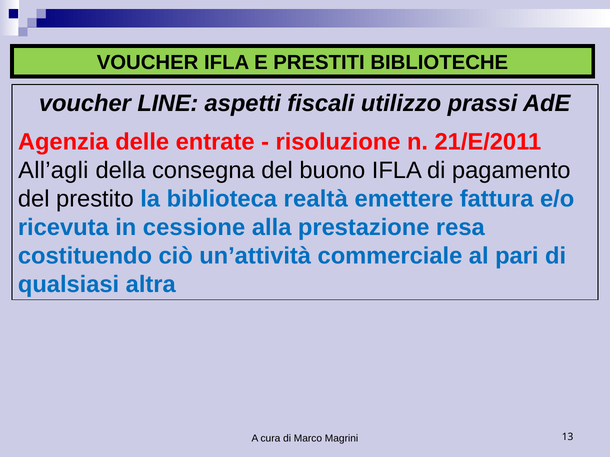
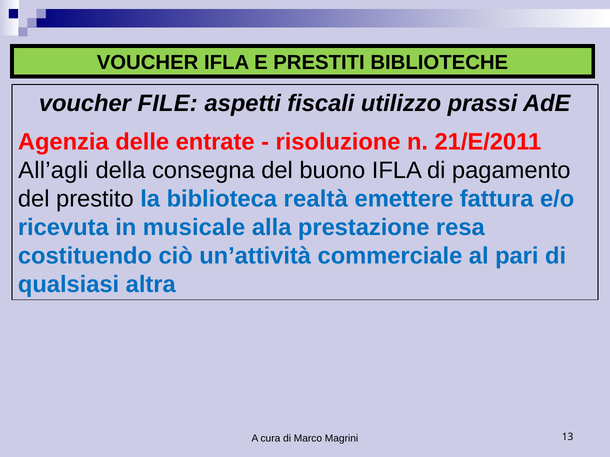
LINE: LINE -> FILE (168, 103)
cessione: cessione -> musicale (194, 228)
